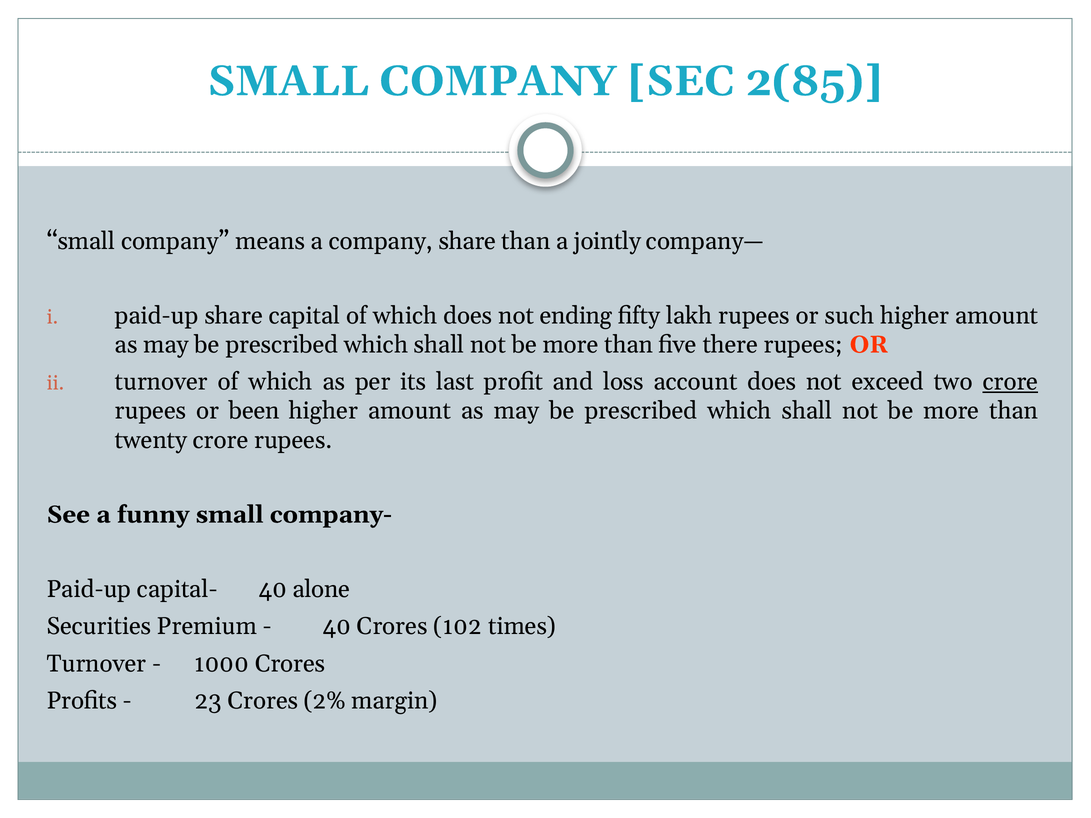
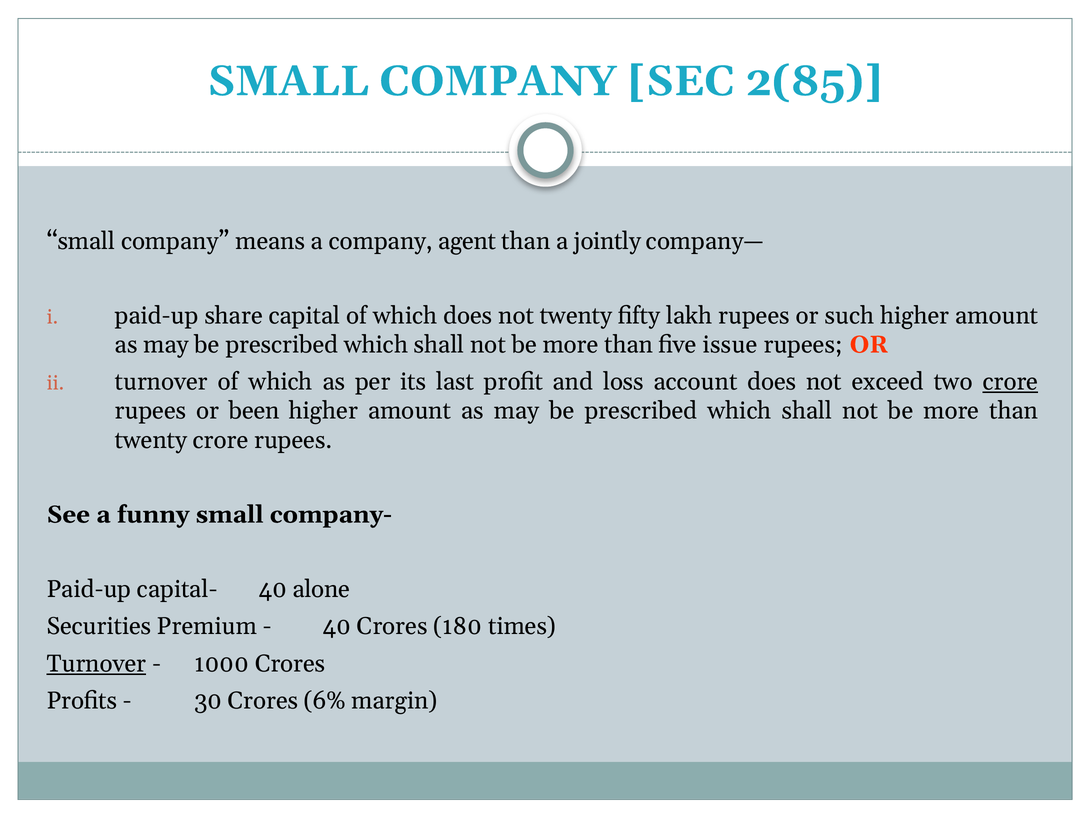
company share: share -> agent (467, 241)
not ending: ending -> twenty (576, 316)
there: there -> issue (730, 345)
102: 102 -> 180 (458, 627)
Turnover underline: none -> present (96, 664)
23: 23 -> 30 (208, 701)
2%: 2% -> 6% (325, 701)
